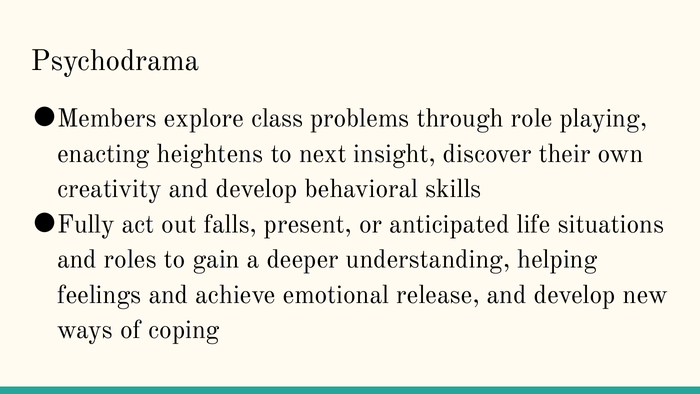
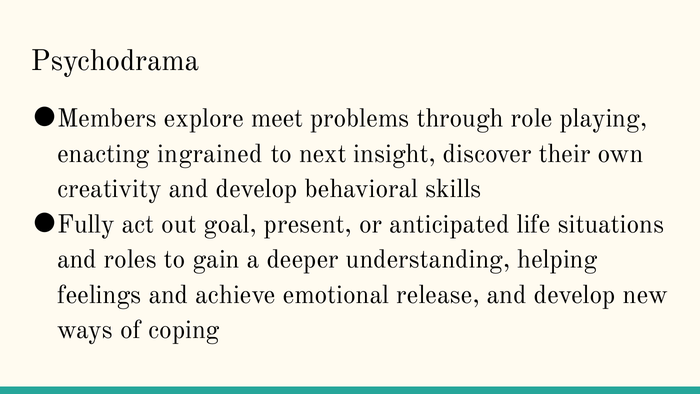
class: class -> meet (277, 118)
heightens: heightens -> ingrained (210, 154)
falls: falls -> goal (230, 224)
